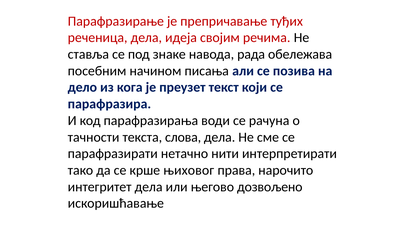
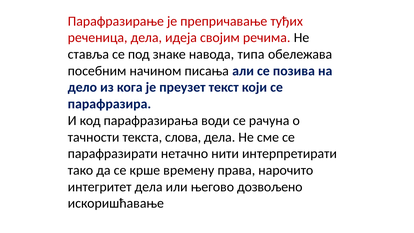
рада: рада -> типа (251, 54)
њиховог: њиховог -> времену (189, 170)
